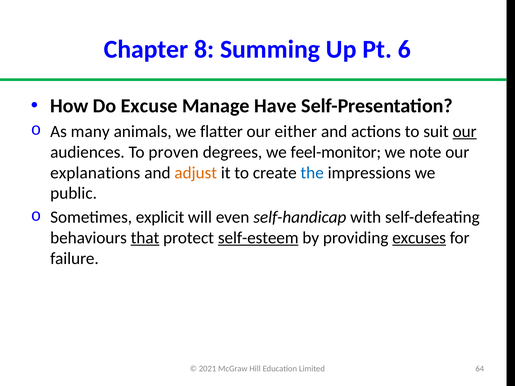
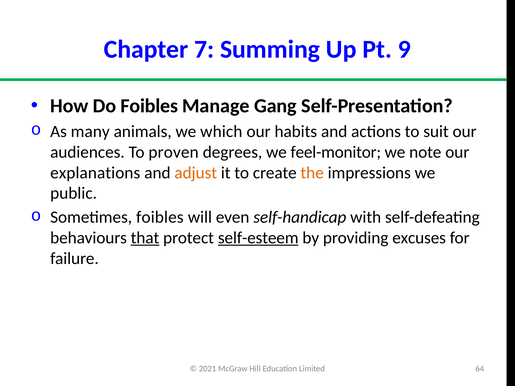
8: 8 -> 7 (204, 49)
6: 6 -> 9 (404, 49)
Do Excuse: Excuse -> Foibles (149, 106)
Have: Have -> Gang (275, 106)
flatter: flatter -> which (221, 132)
either: either -> habits (296, 132)
our underline: present -> none (465, 132)
the colour: blue -> orange (312, 173)
Sometimes explicit: explicit -> foibles (160, 217)
excuses underline: present -> none (419, 238)
